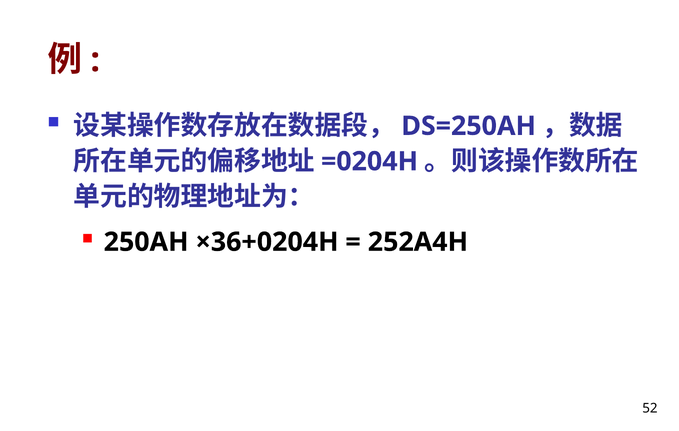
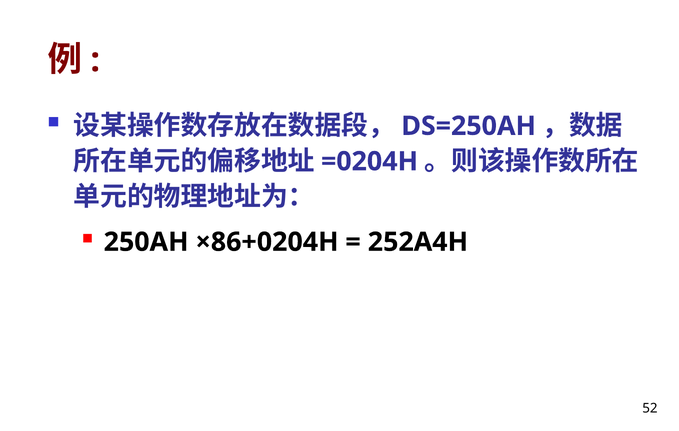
×36+0204H: ×36+0204H -> ×86+0204H (267, 242)
